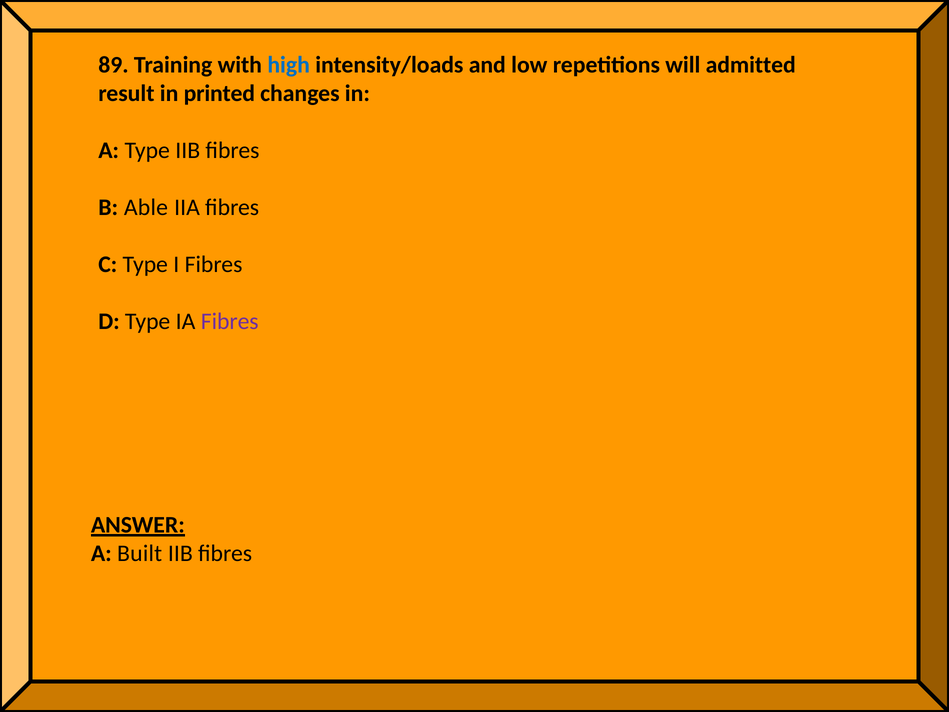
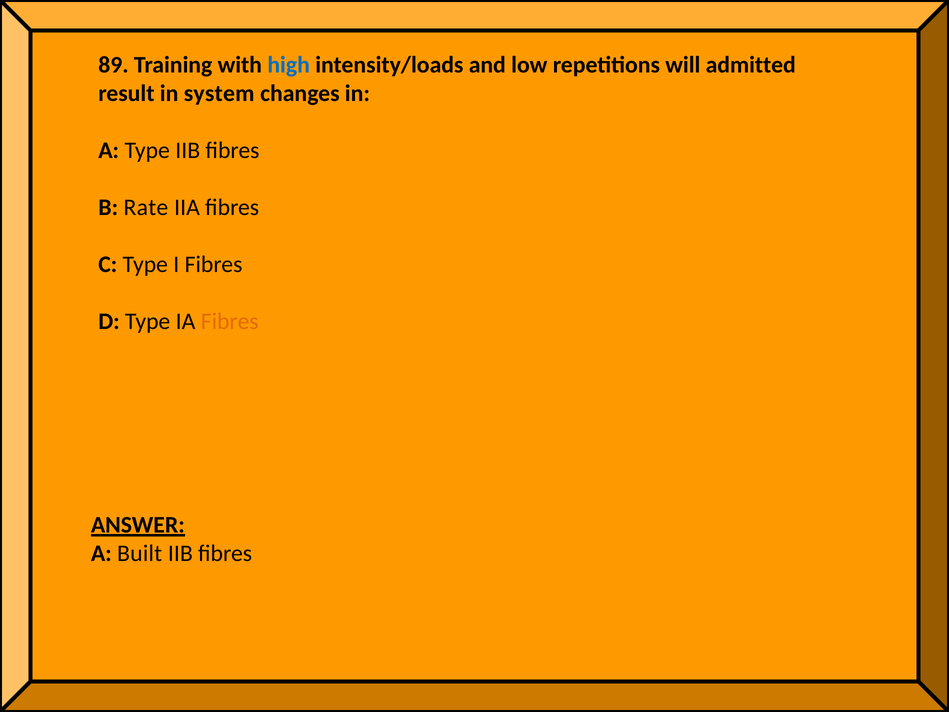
printed: printed -> system (219, 93)
Able: Able -> Rate (146, 207)
Fibres colour: purple -> orange (230, 321)
